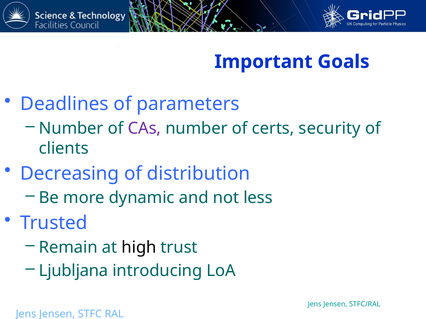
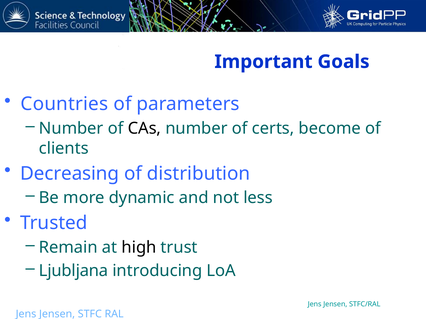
Deadlines: Deadlines -> Countries (64, 104)
CAs colour: purple -> black (144, 129)
security: security -> become (330, 129)
